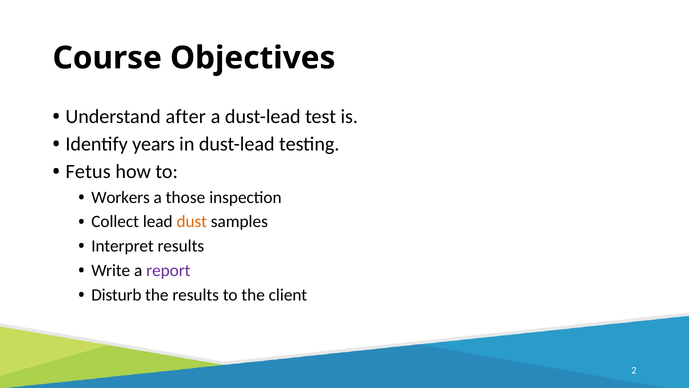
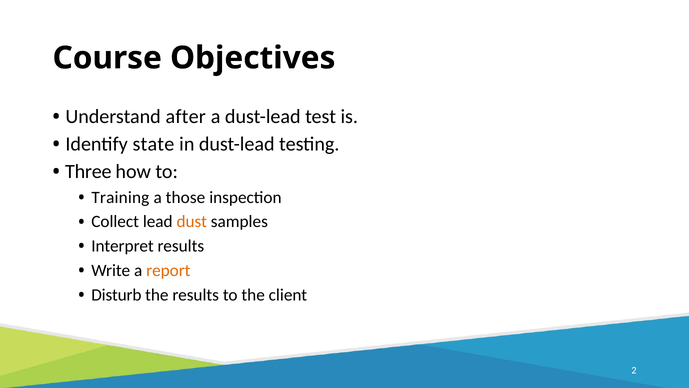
years: years -> state (153, 144)
Fetus: Fetus -> Three (88, 171)
Workers: Workers -> Training (120, 197)
report colour: purple -> orange (168, 270)
